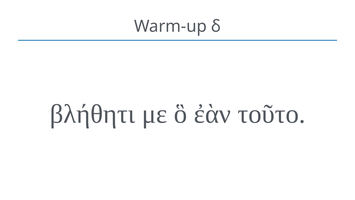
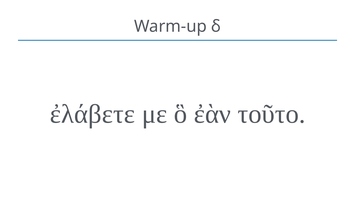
βλήθητι: βλήθητι -> ἐλάβετε (92, 114)
